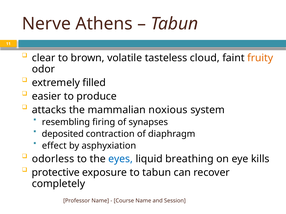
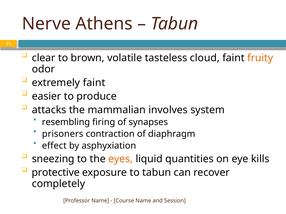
extremely filled: filled -> faint (94, 83)
noxious: noxious -> involves (168, 110)
deposited: deposited -> prisoners (63, 134)
odorless: odorless -> sneezing (53, 159)
eyes colour: blue -> orange (121, 159)
breathing: breathing -> quantities (190, 159)
